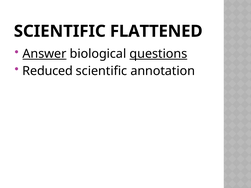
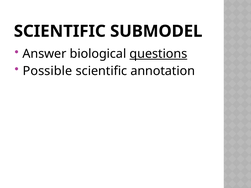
FLATTENED: FLATTENED -> SUBMODEL (156, 31)
Answer underline: present -> none (44, 54)
Reduced: Reduced -> Possible (47, 71)
